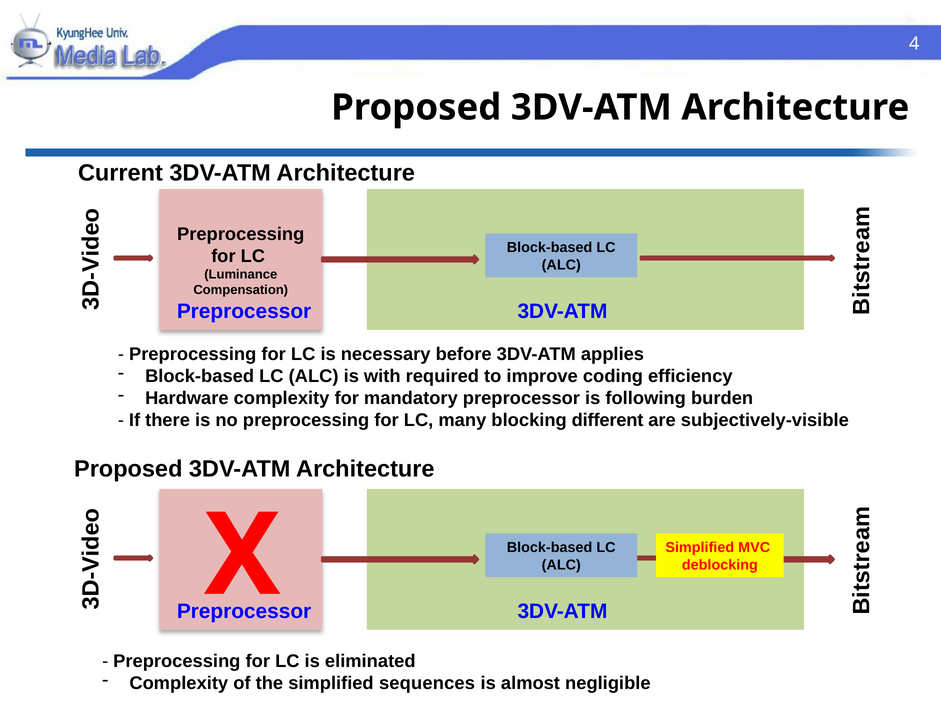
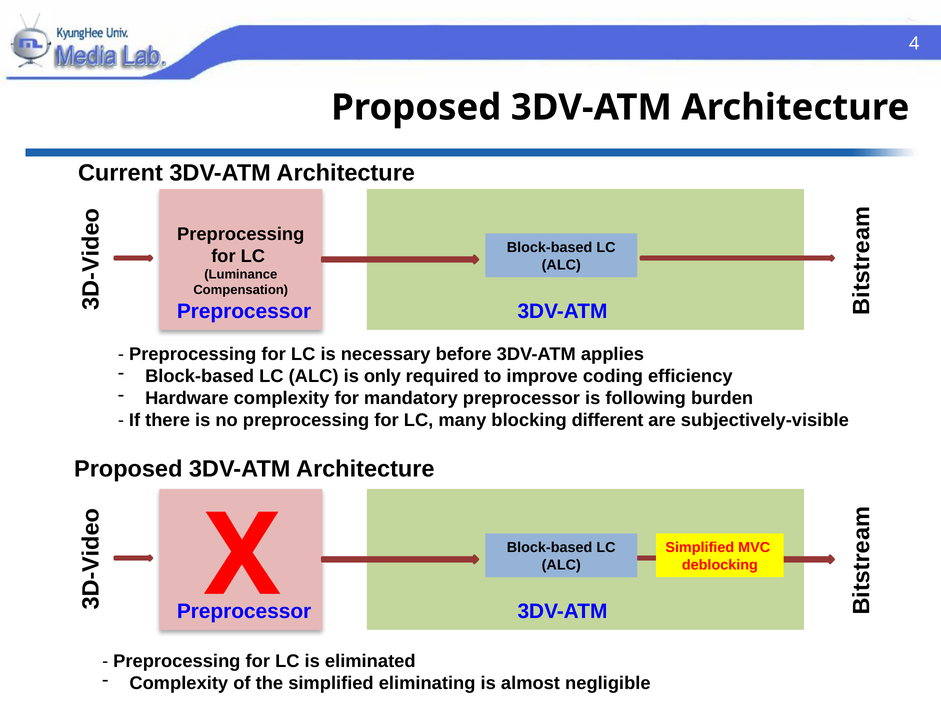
with: with -> only (382, 376)
sequences: sequences -> eliminating (427, 683)
